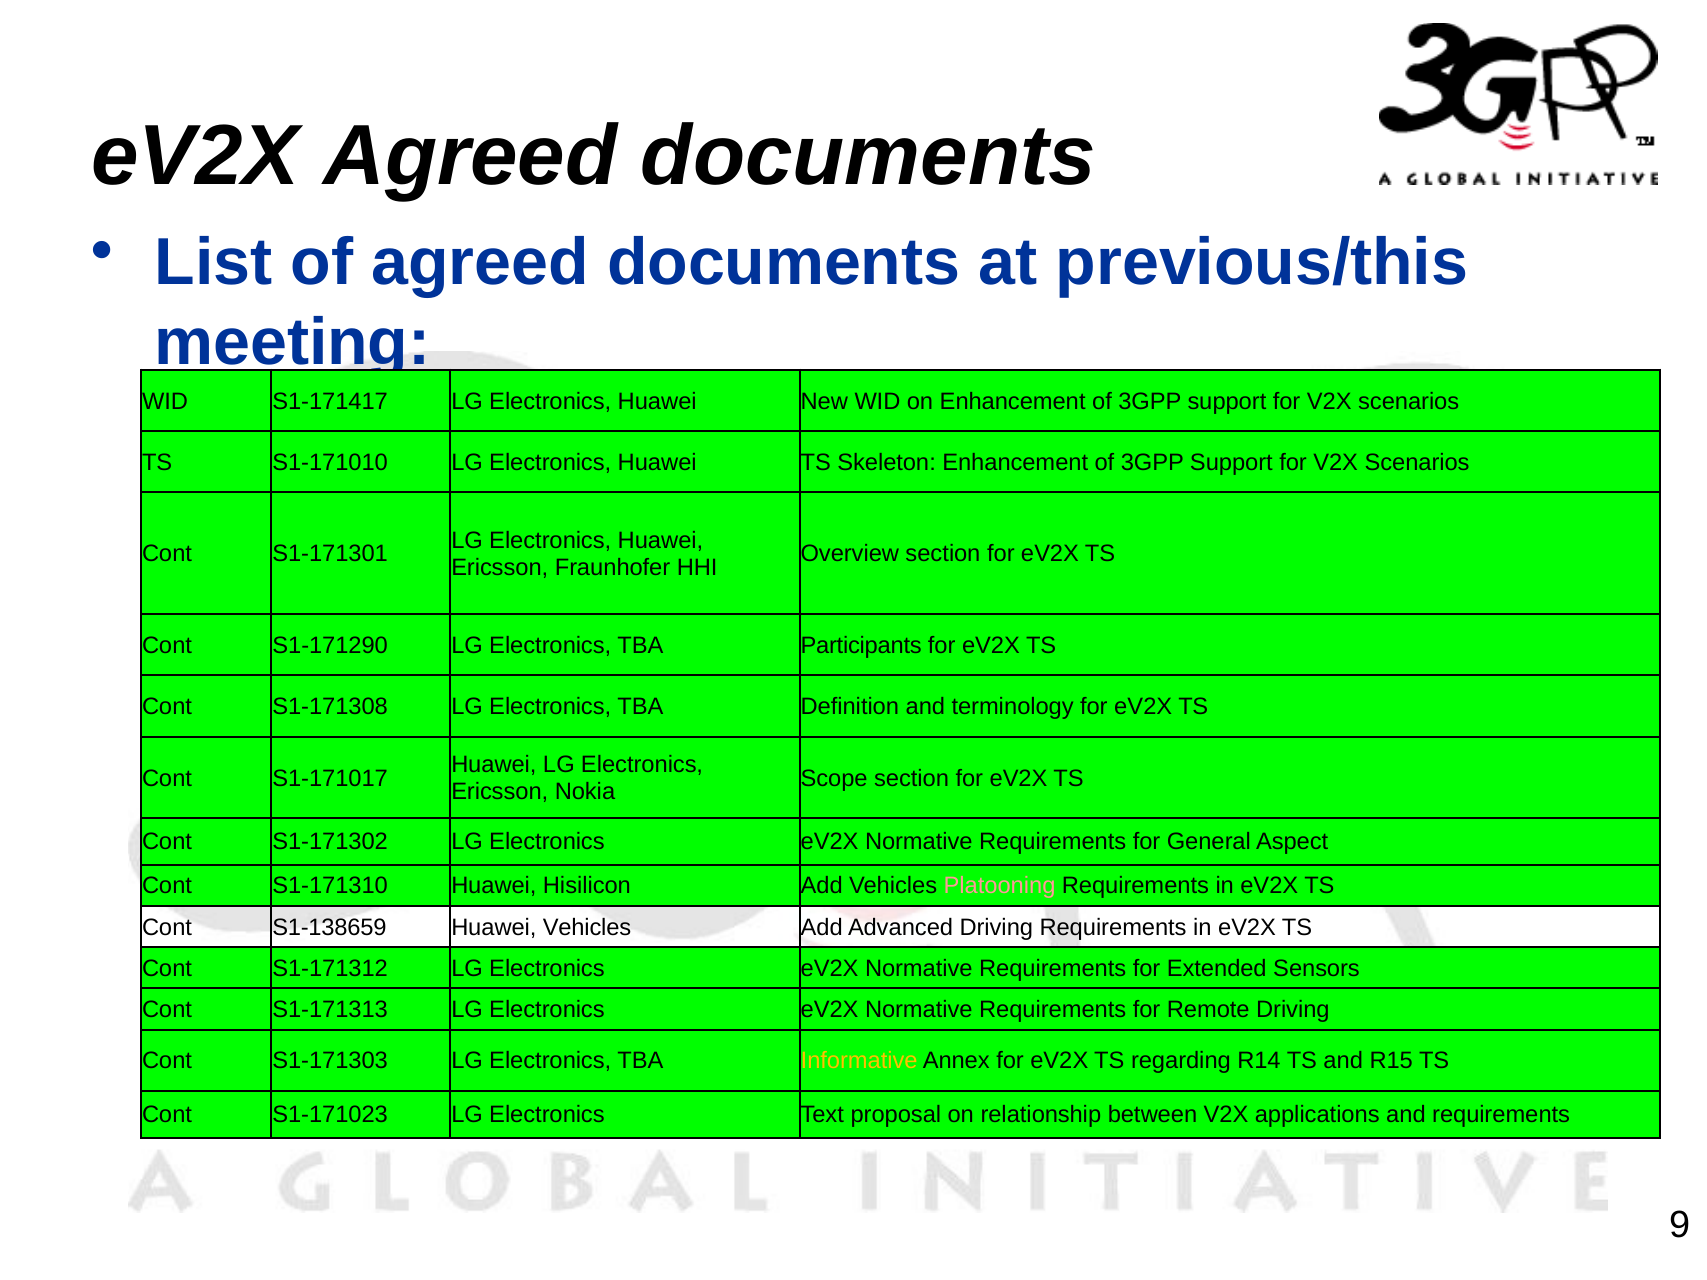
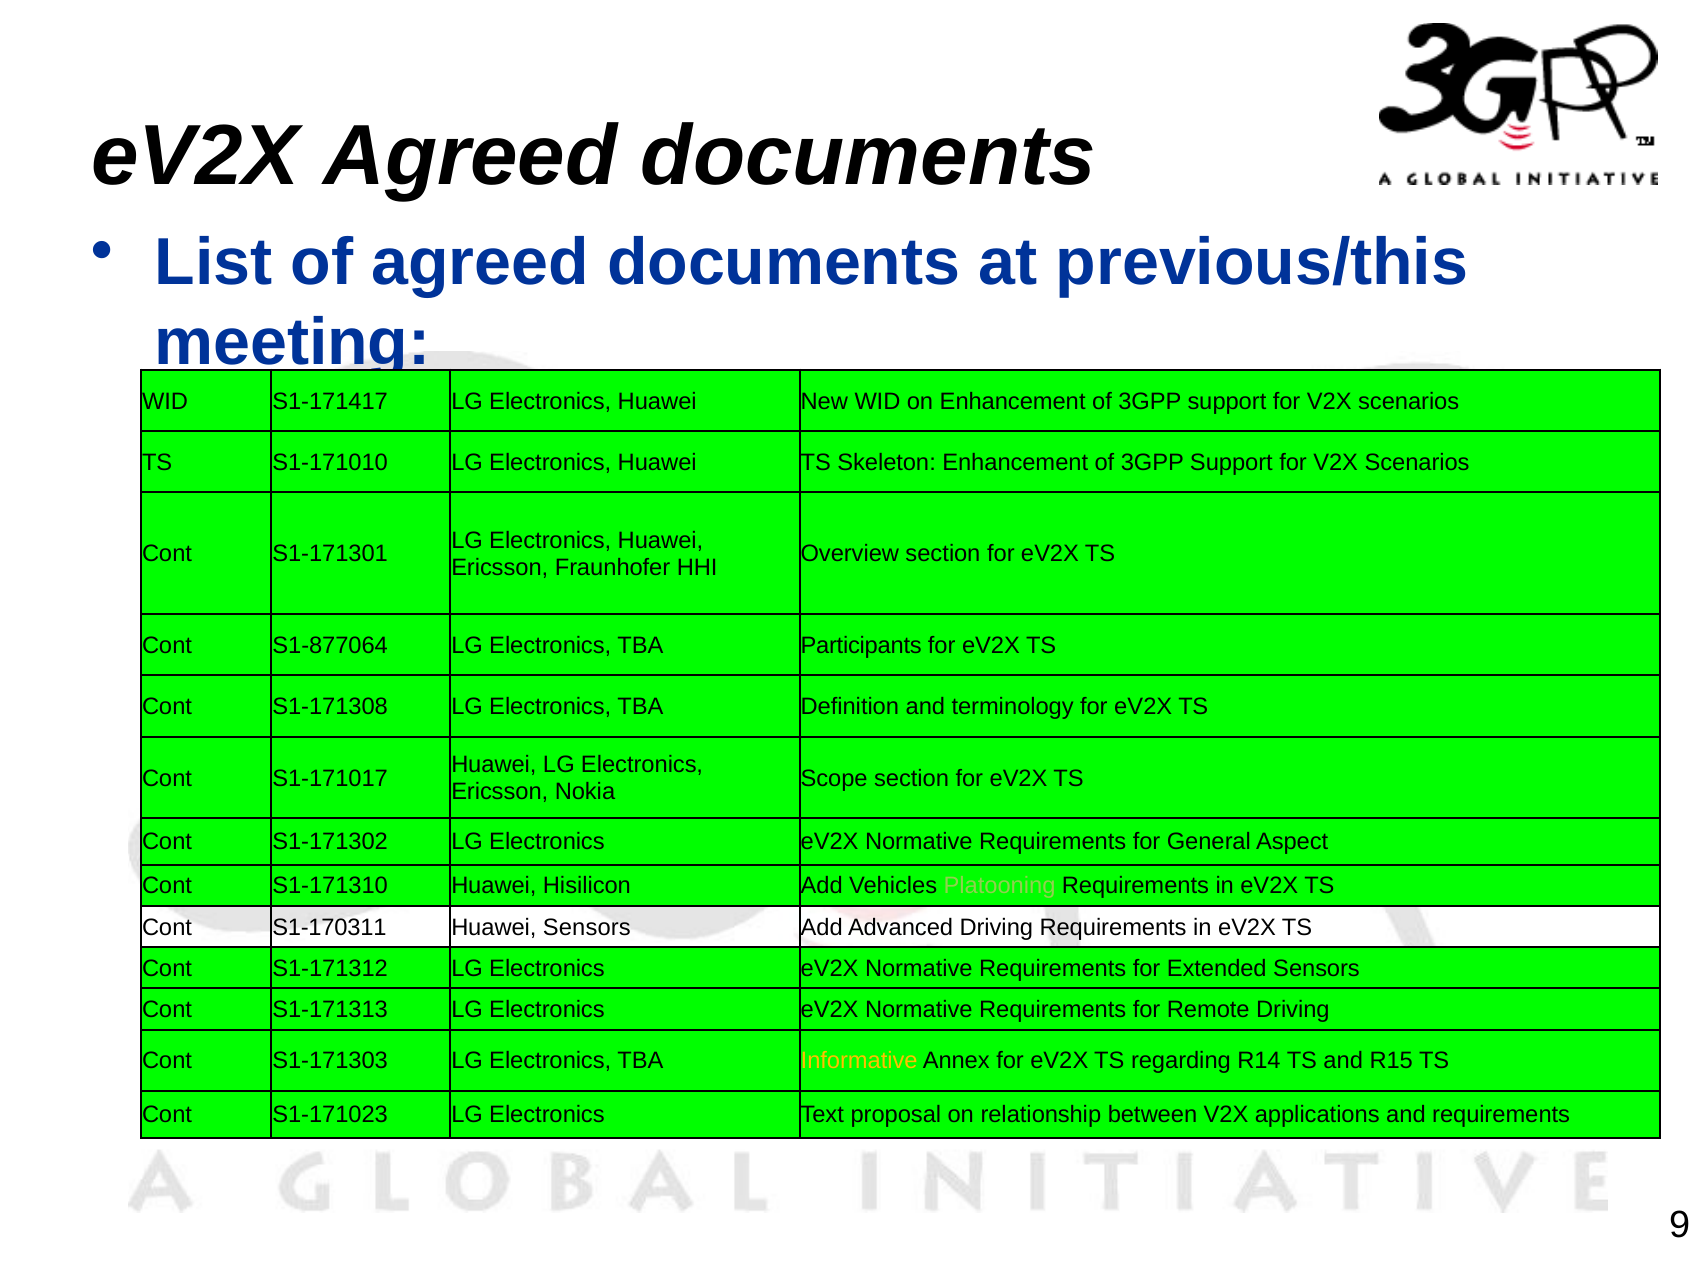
S1-171290: S1-171290 -> S1-877064 (330, 646)
Platooning colour: pink -> light green (1000, 886)
S1-138659: S1-138659 -> S1-170311 (329, 928)
Huawei Vehicles: Vehicles -> Sensors (587, 928)
